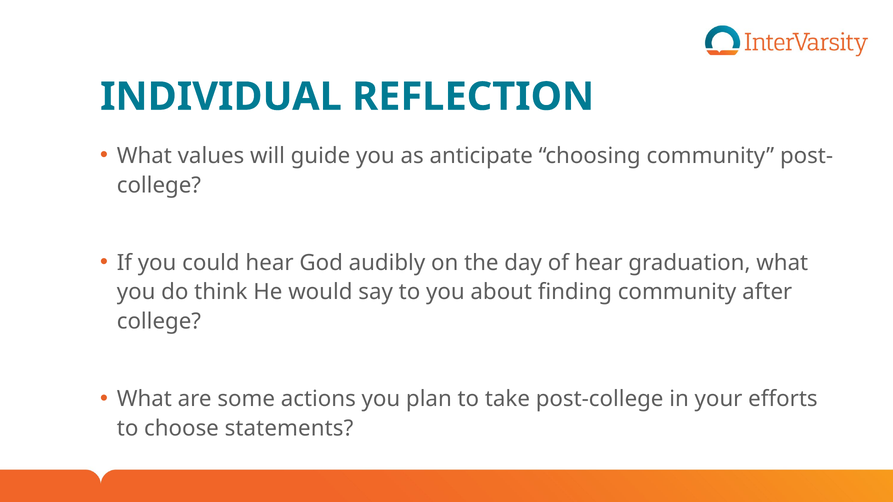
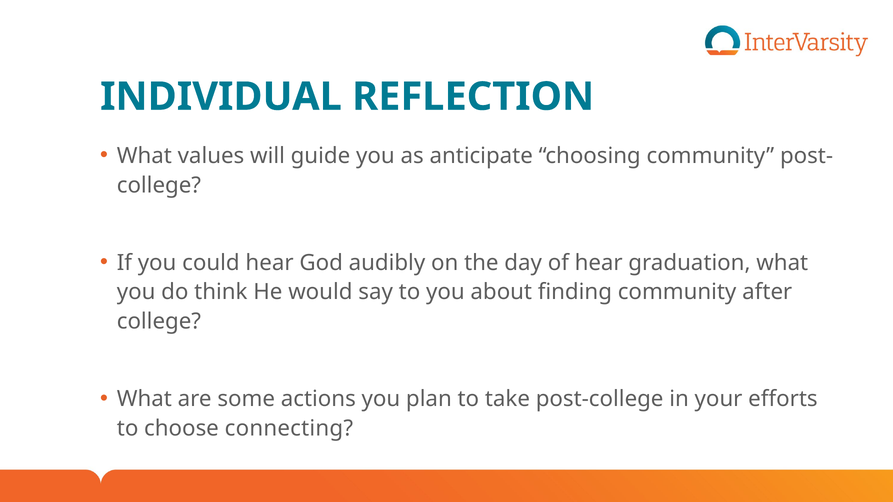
statements: statements -> connecting (289, 429)
